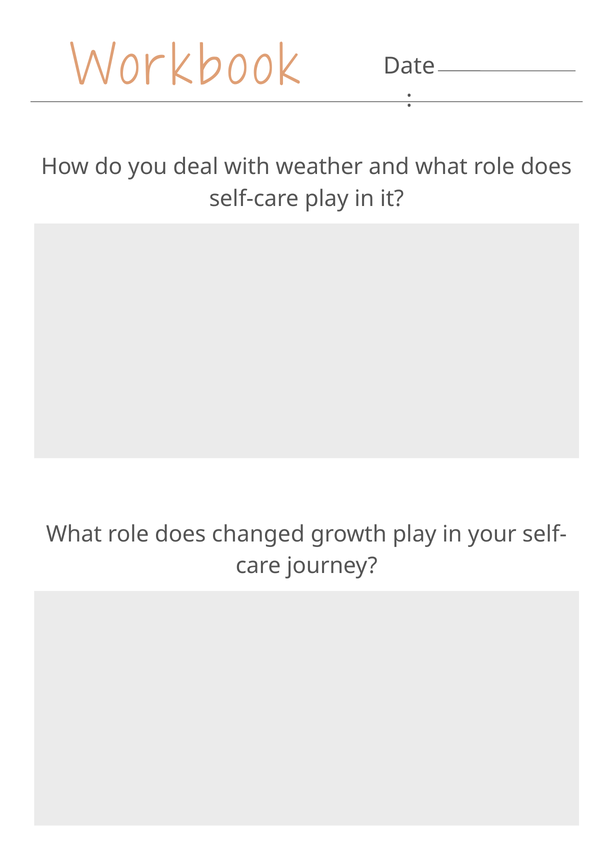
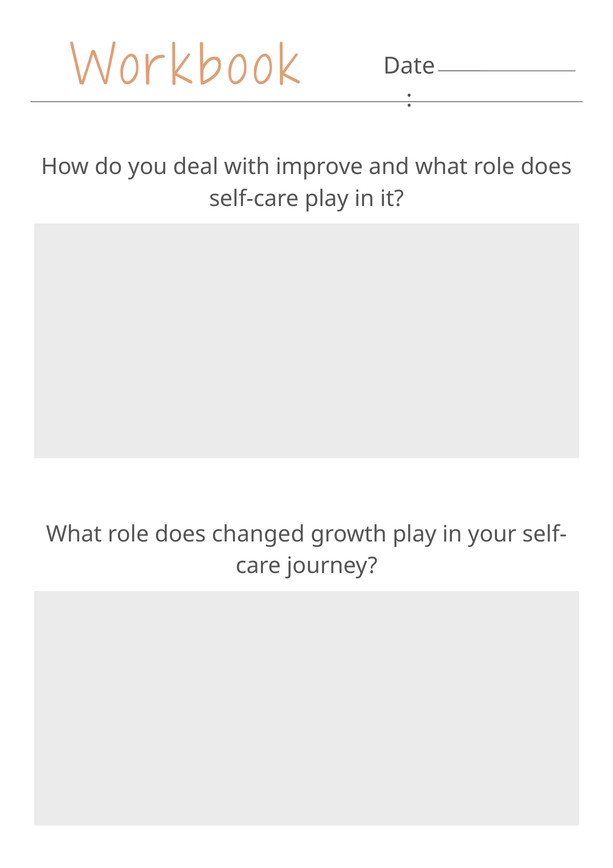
weather: weather -> improve (319, 167)
